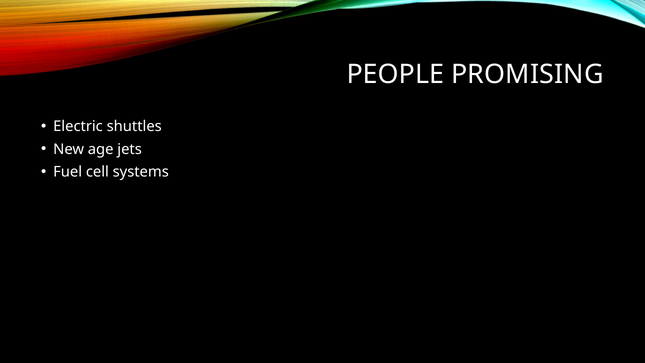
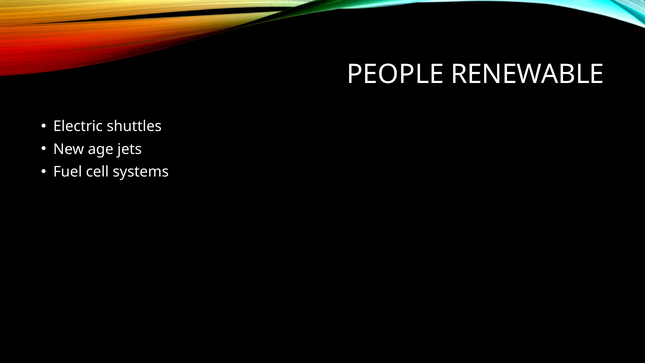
PROMISING: PROMISING -> RENEWABLE (528, 74)
